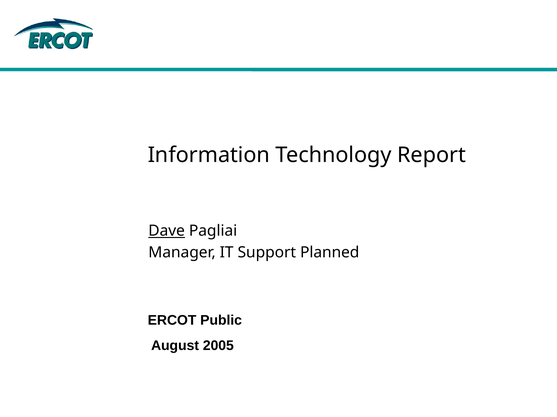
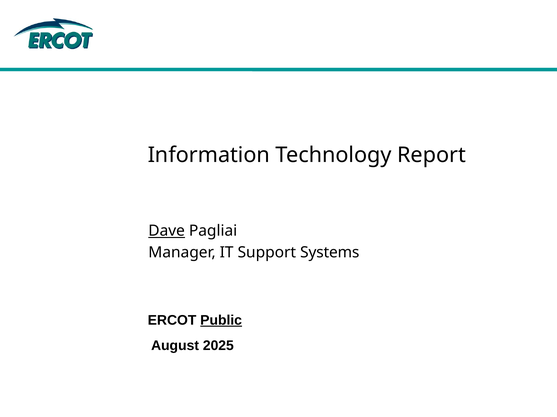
Planned: Planned -> Systems (330, 253)
Public underline: none -> present (221, 321)
2005: 2005 -> 2025 (218, 346)
